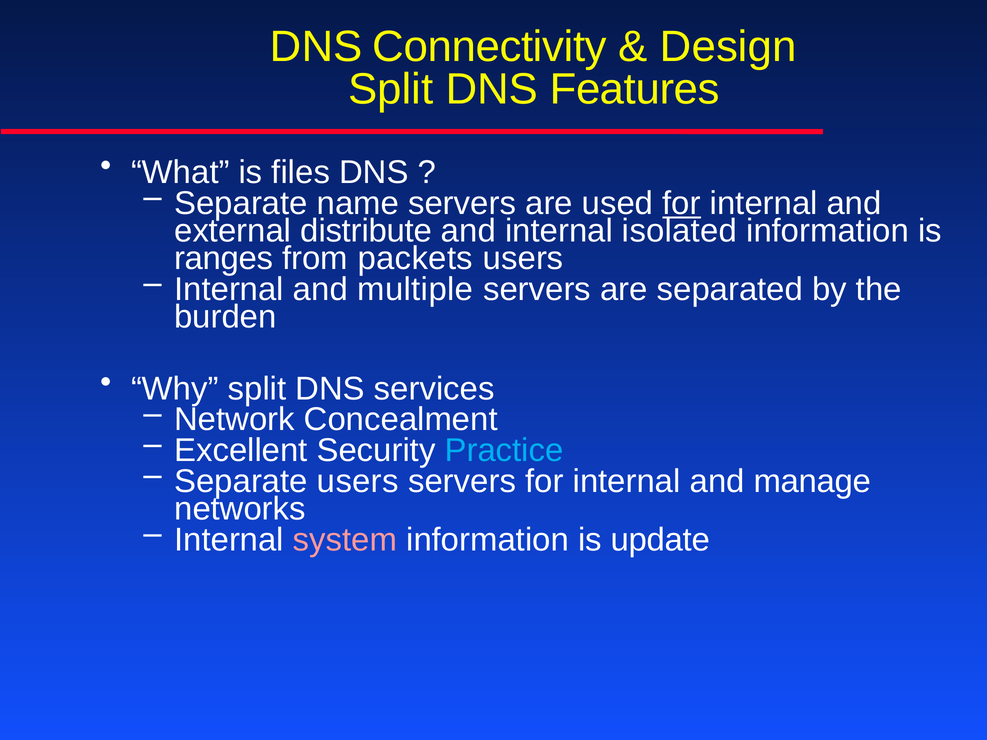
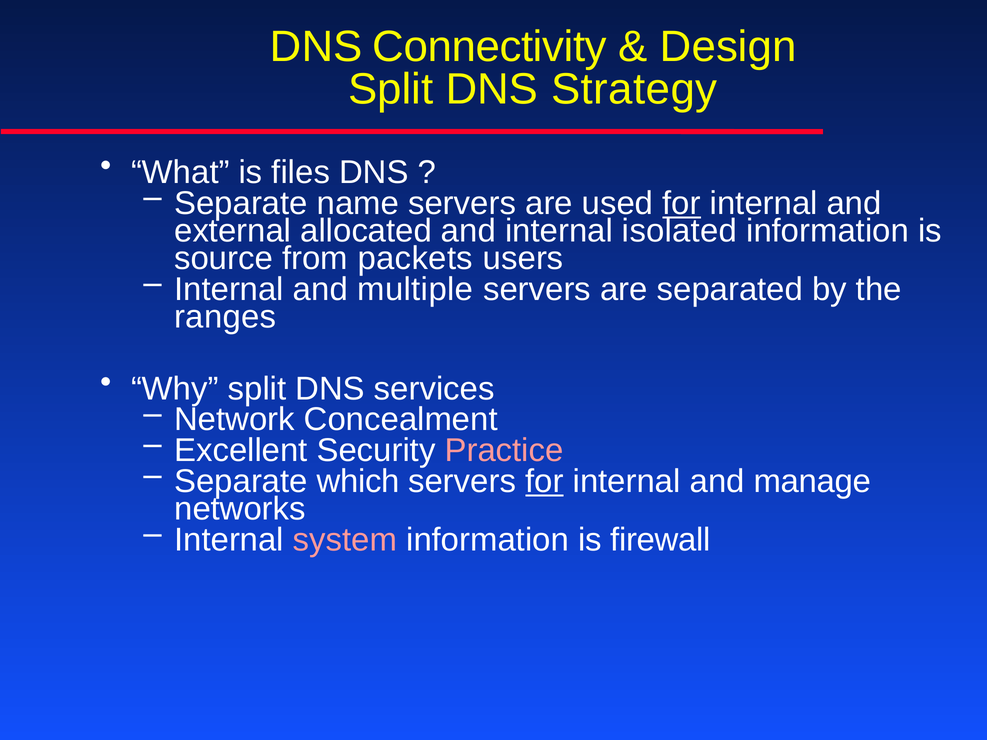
Features: Features -> Strategy (634, 89)
distribute: distribute -> allocated (366, 231)
ranges: ranges -> source (224, 259)
burden: burden -> ranges (225, 317)
Practice colour: light blue -> pink (504, 451)
Separate users: users -> which (358, 482)
for underline: none -> present (544, 482)
update: update -> firewall (660, 540)
